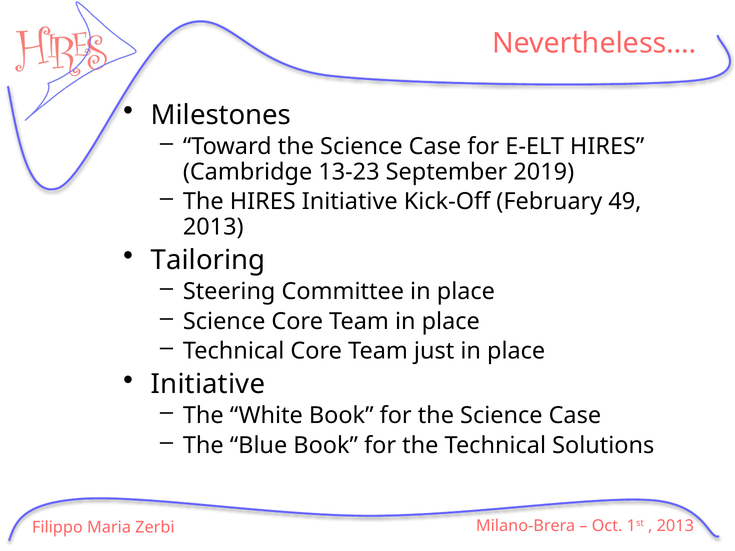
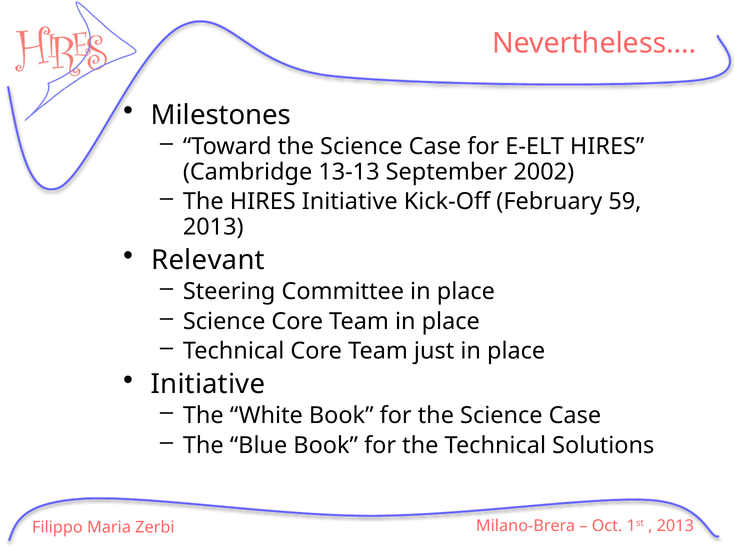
13-23: 13-23 -> 13-13 (349, 172)
2019: 2019 -> 2002 (544, 172)
49: 49 -> 59 (625, 202)
Tailoring: Tailoring -> Relevant (208, 260)
